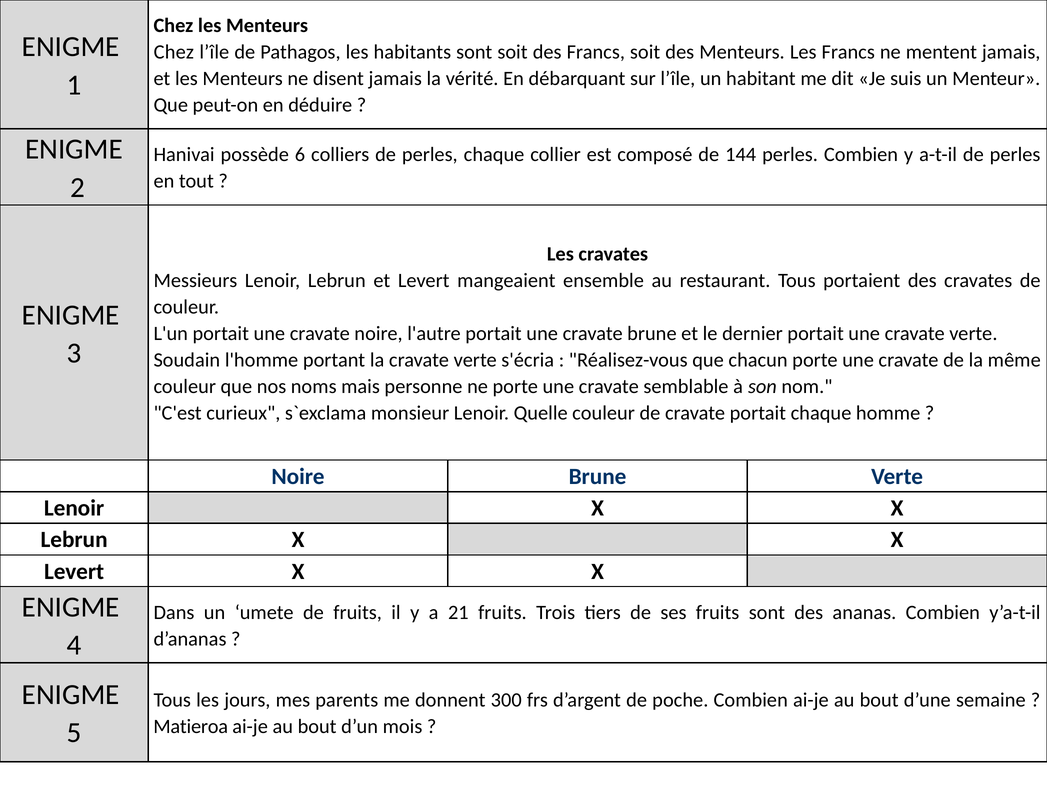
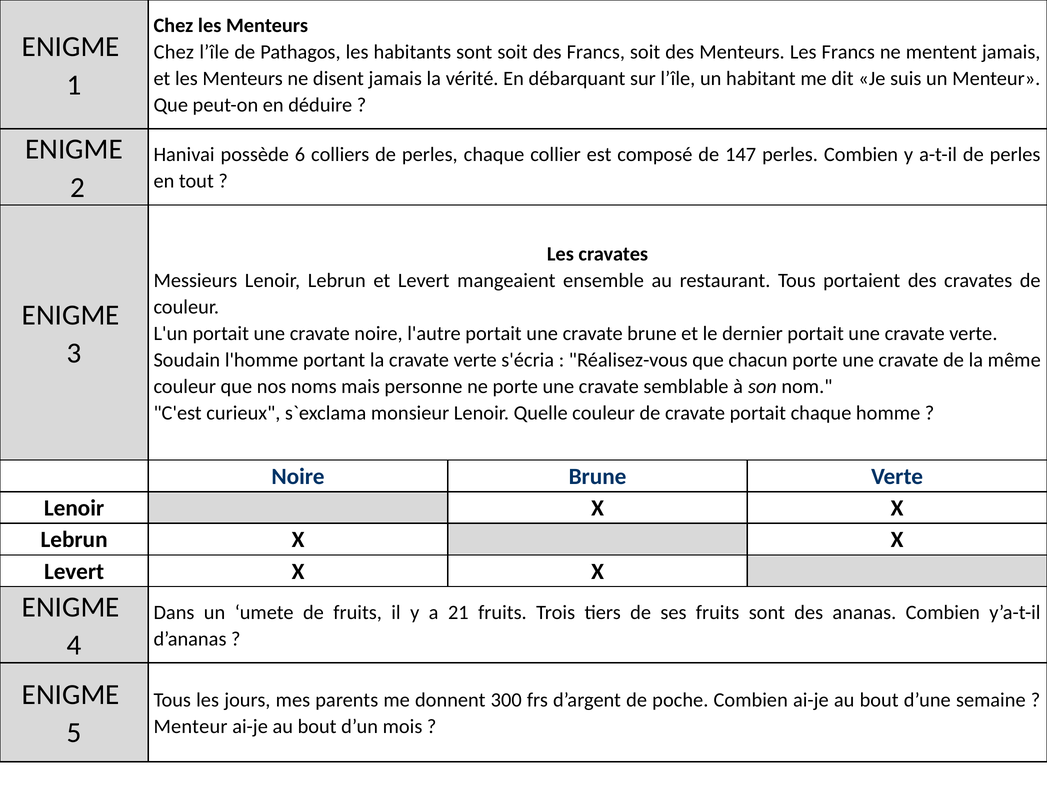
144: 144 -> 147 (741, 155)
Matieroa: Matieroa -> Menteur (190, 727)
